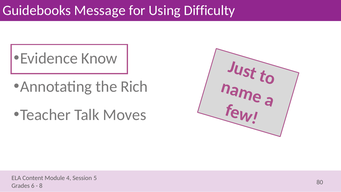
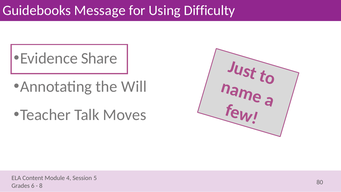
Know: Know -> Share (99, 58)
Rich: Rich -> Will (134, 86)
